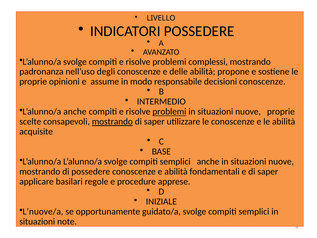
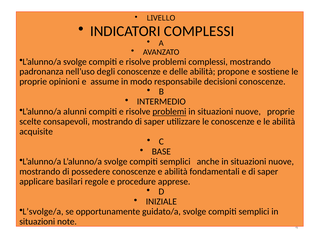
INDICATORI POSSEDERE: POSSEDERE -> COMPLESSI (199, 31)
L’alunno/a anche: anche -> alunni (75, 112)
mostrando underline: present -> none (112, 122)
L’nuove/a: L’nuove/a -> L’svolge/a (43, 211)
